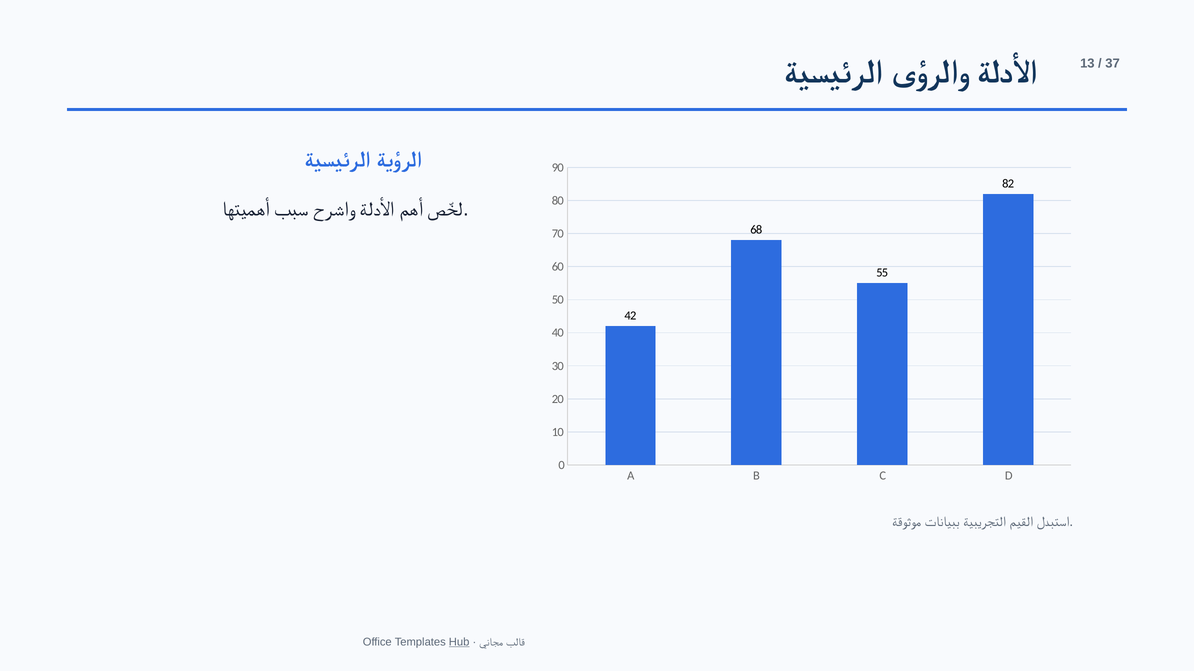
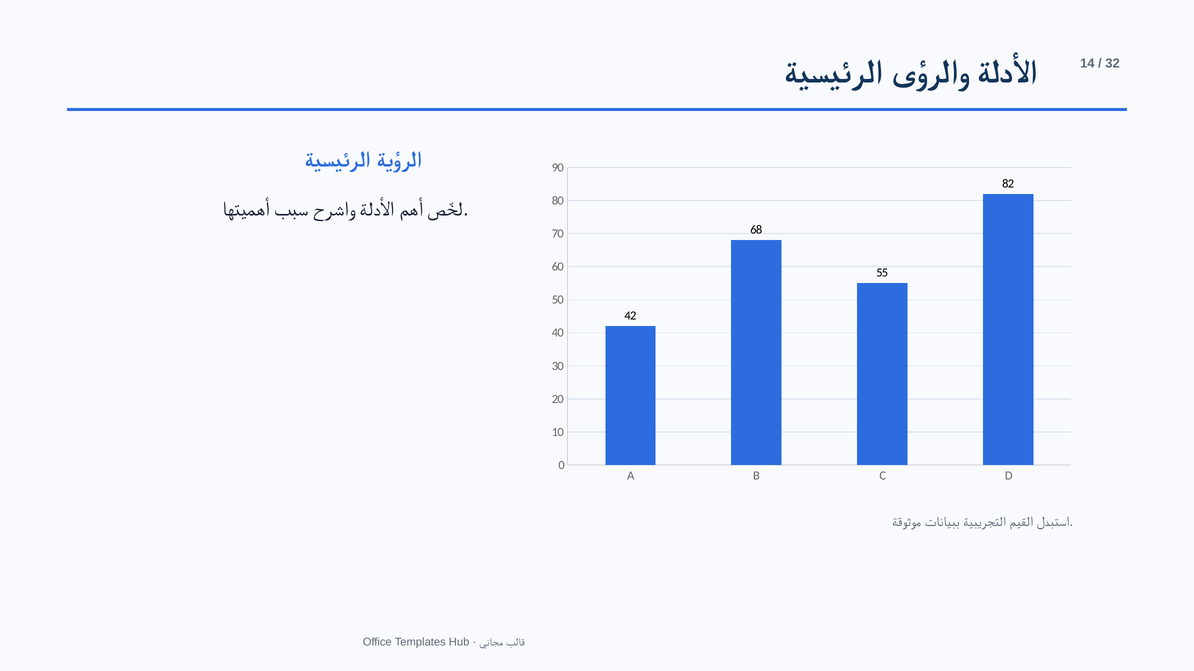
13: 13 -> 14 (1087, 64)
37: 37 -> 32 (1113, 64)
Hub underline: present -> none (459, 642)
